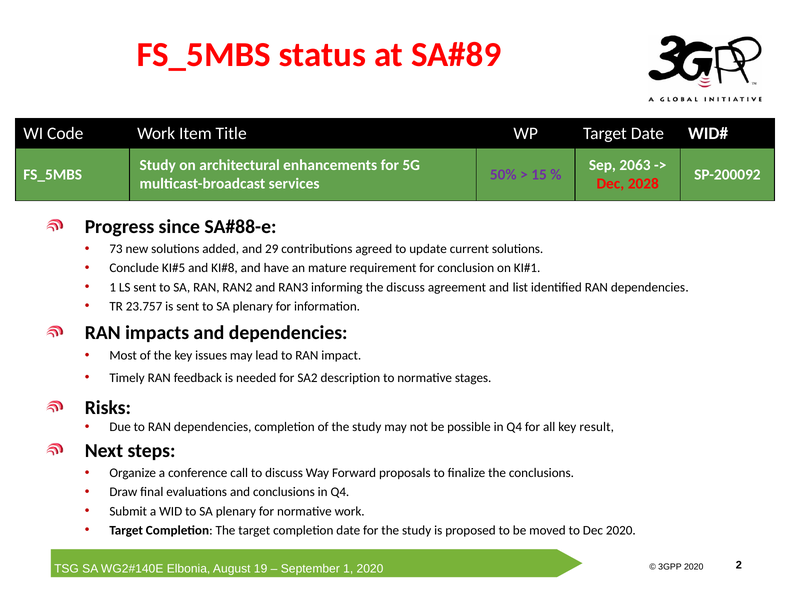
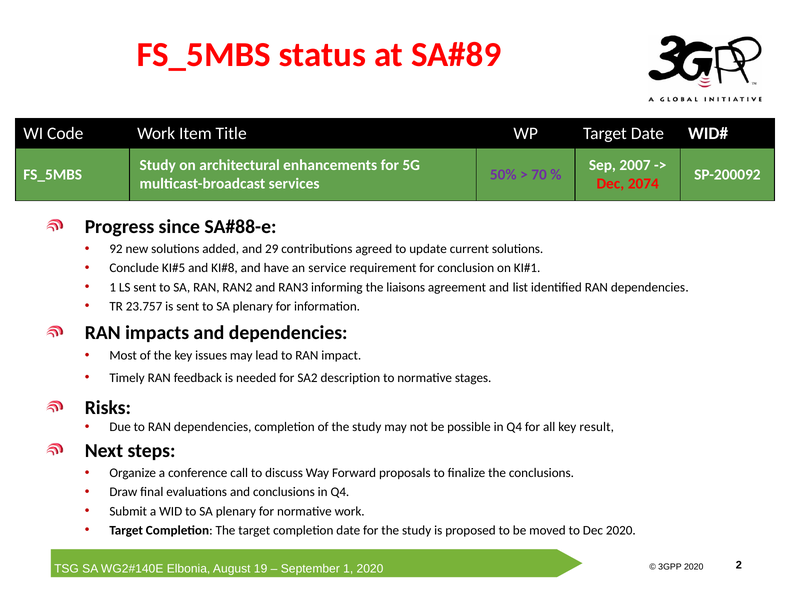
2063: 2063 -> 2007 (635, 165)
15: 15 -> 70 (539, 175)
2028: 2028 -> 2074 (643, 184)
73: 73 -> 92 (116, 249)
mature: mature -> service (327, 268)
the discuss: discuss -> liaisons (406, 287)
